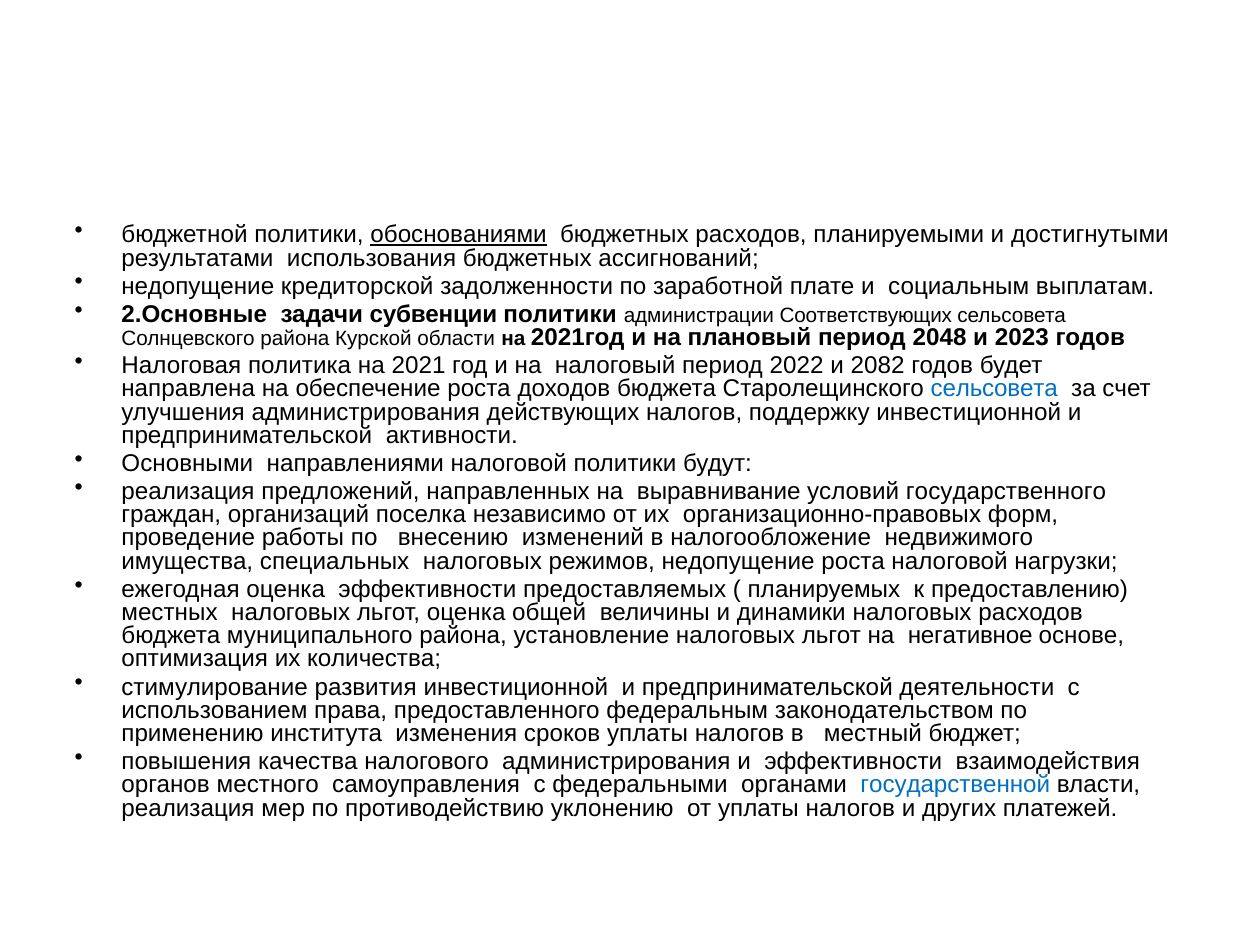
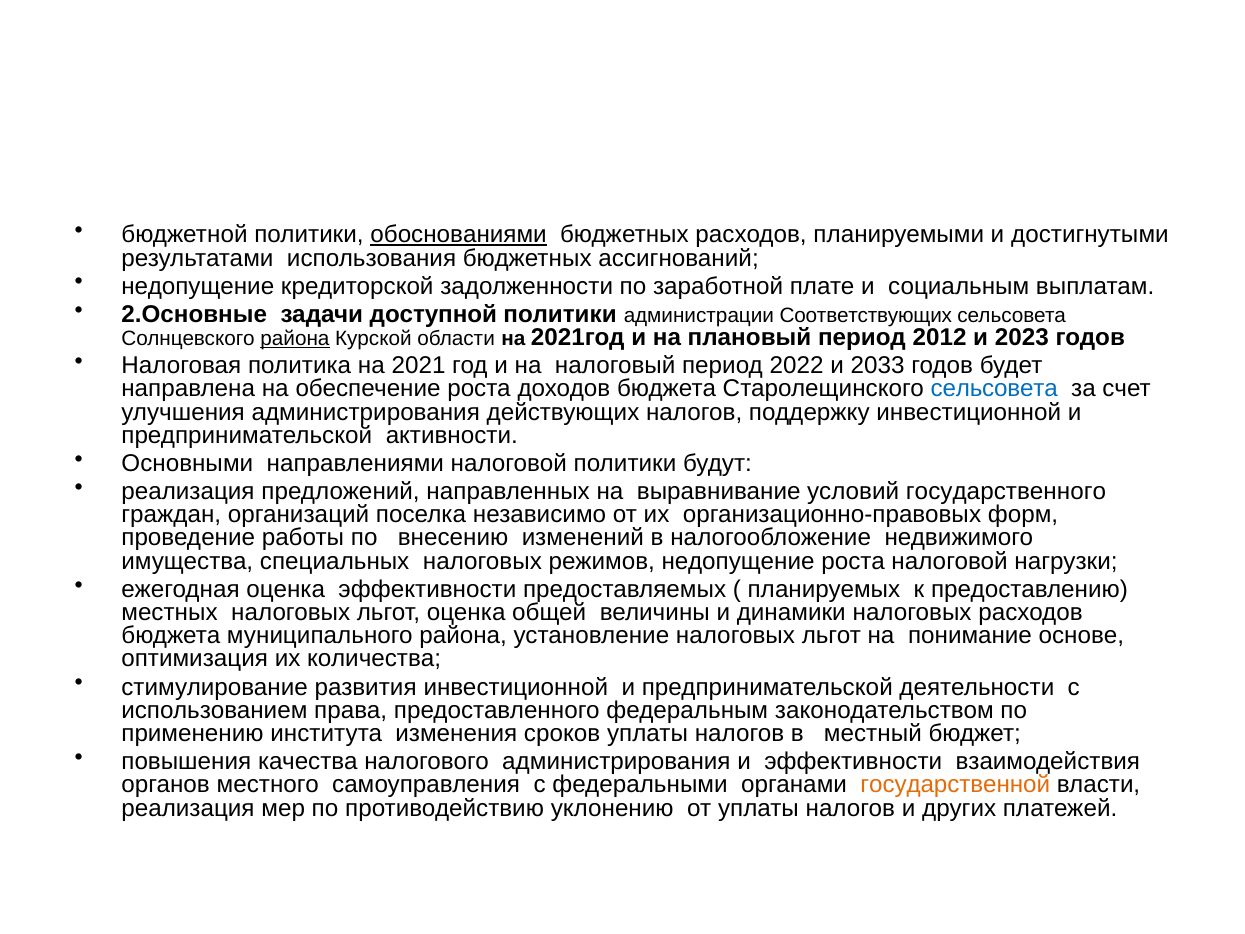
субвенции: субвенции -> доступной (433, 314)
района underline: none -> present (295, 339)
2048: 2048 -> 2012 (940, 337)
2082: 2082 -> 2033 (878, 365)
негативное: негативное -> понимание (970, 636)
государственной colour: blue -> orange (955, 785)
